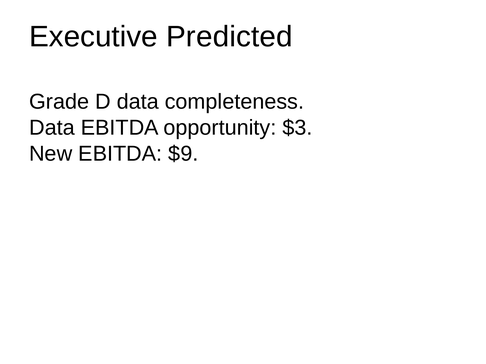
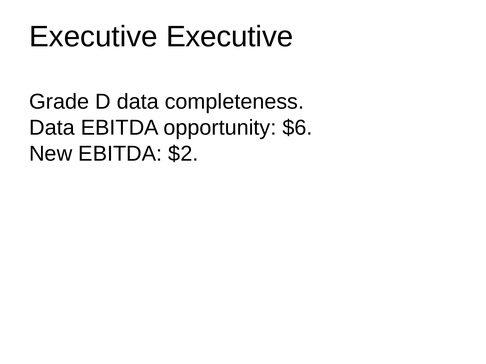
Executive Predicted: Predicted -> Executive (230, 37)
$3: $3 -> $6 (297, 128)
$9: $9 -> $2 (183, 154)
